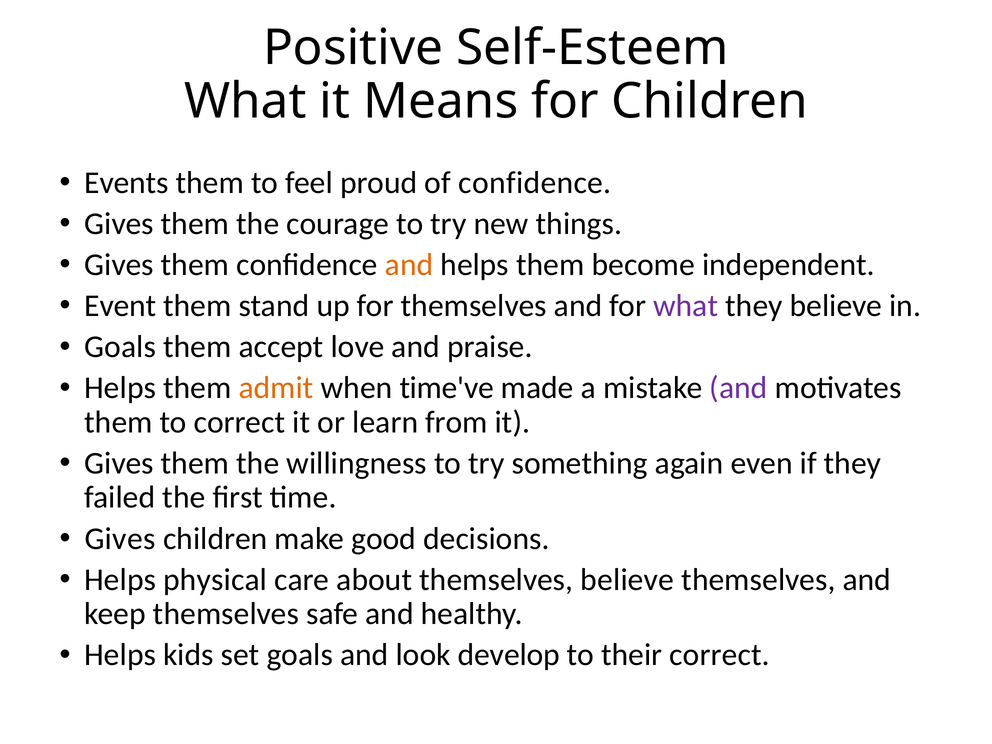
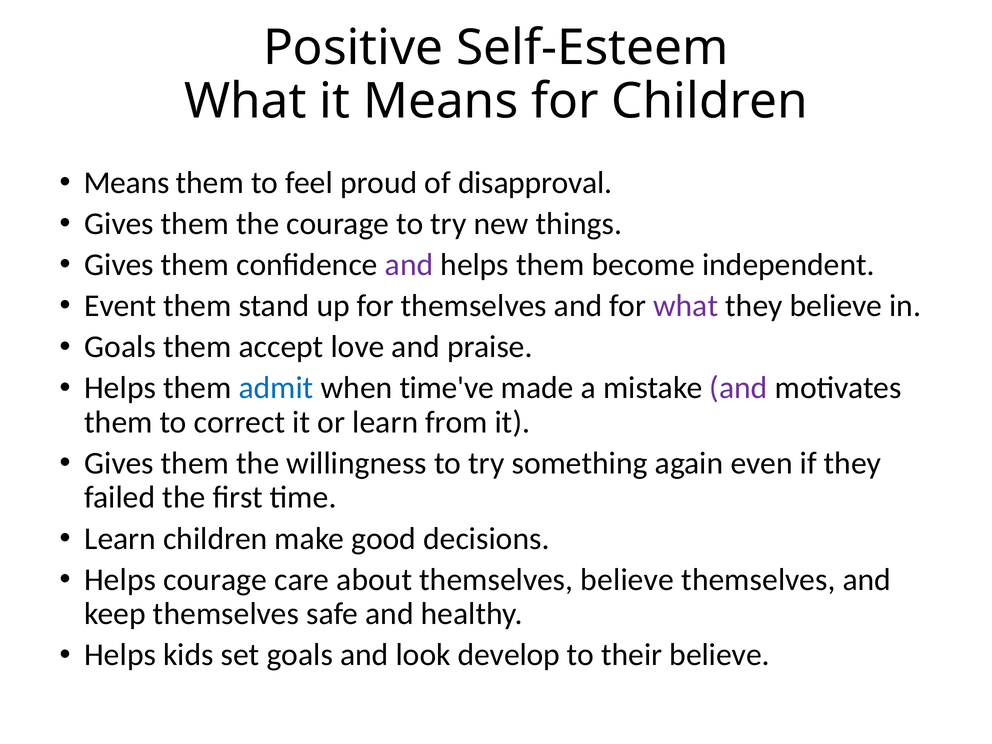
Events: Events -> Means (127, 183)
of confidence: confidence -> disapproval (535, 183)
and colour: orange -> purple (409, 265)
admit colour: orange -> blue (276, 388)
Gives: Gives -> Learn (120, 539)
Helps physical: physical -> courage (215, 580)
their correct: correct -> believe (720, 655)
